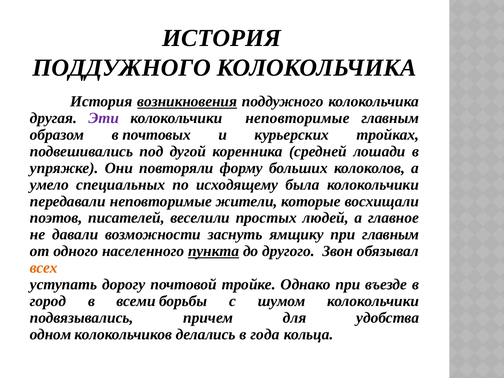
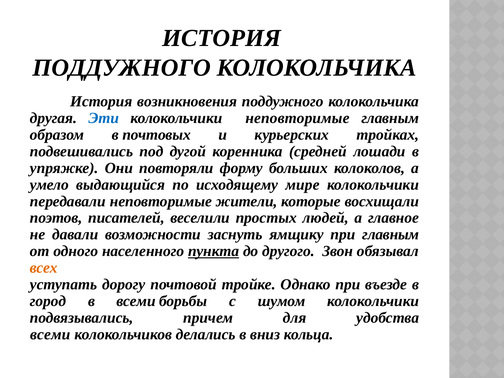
возникновения underline: present -> none (187, 102)
Эти colour: purple -> blue (104, 118)
специальных: специальных -> выдающийся (121, 185)
была: была -> мире (302, 185)
одном: одном -> всеми (50, 334)
года: года -> вниз (265, 334)
